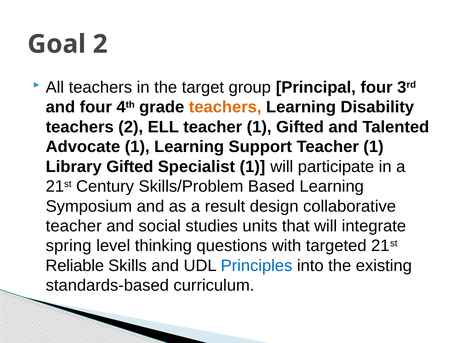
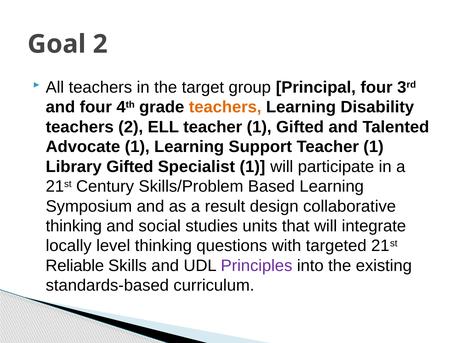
teacher: teacher -> thinking (74, 226)
spring: spring -> locally (69, 246)
Principles colour: blue -> purple (257, 266)
